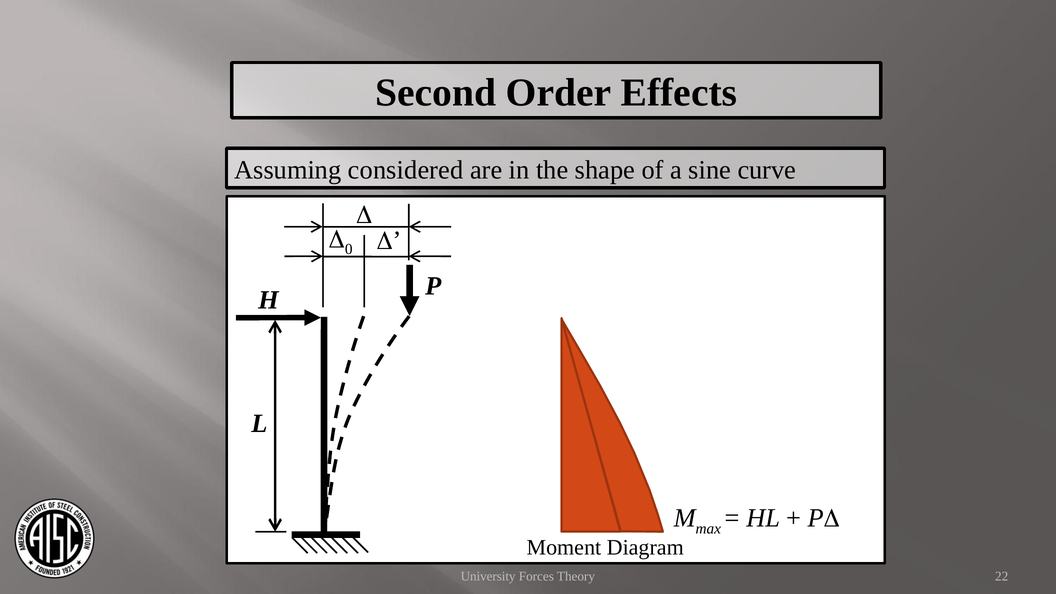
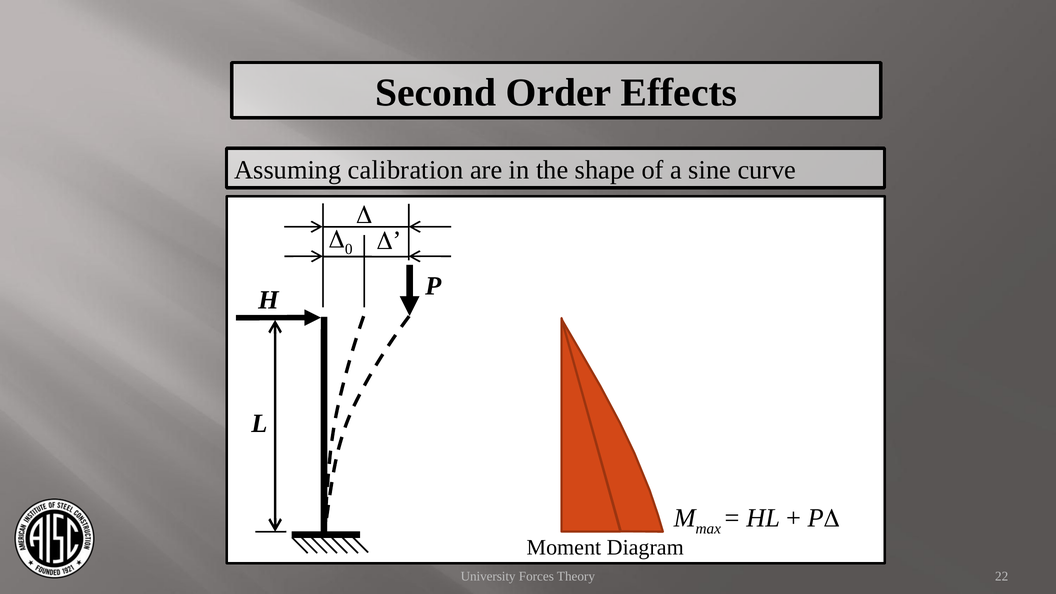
considered: considered -> calibration (406, 170)
